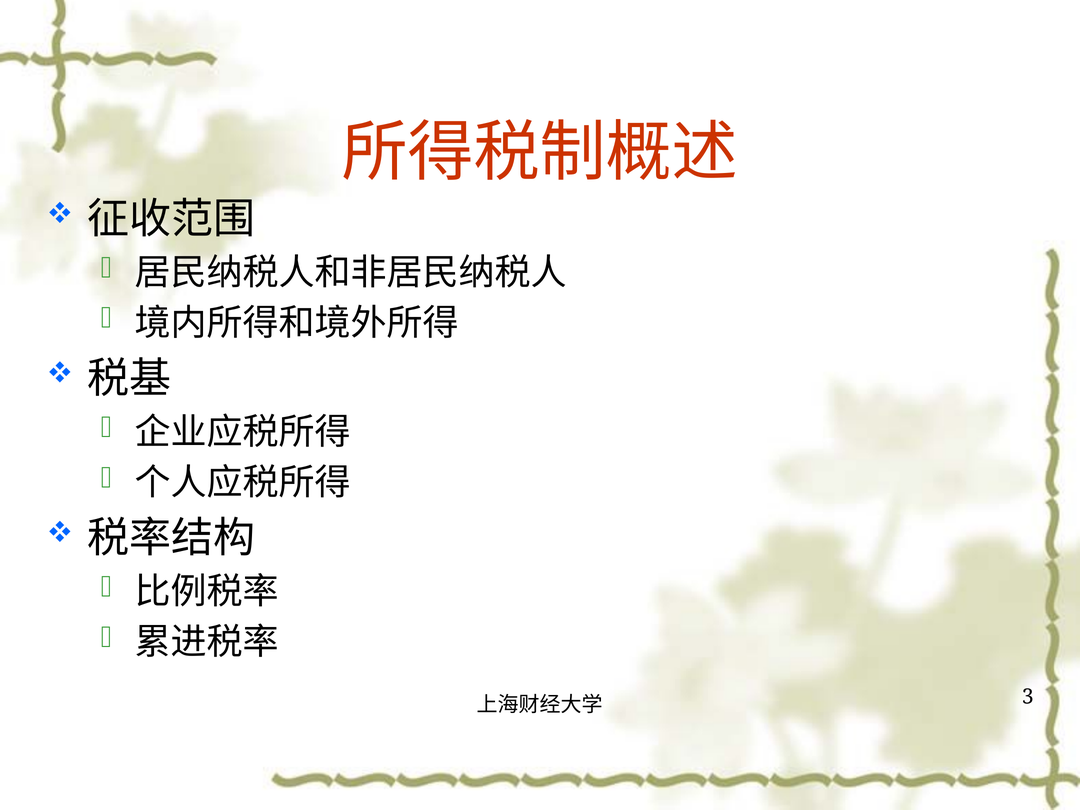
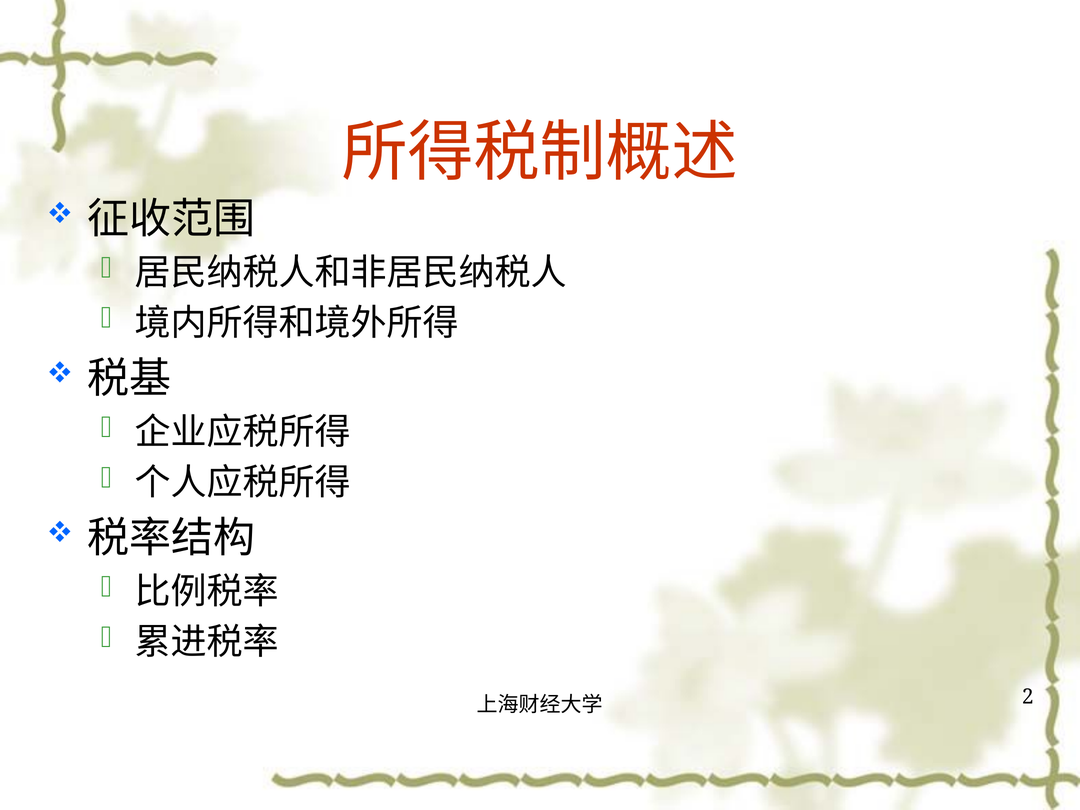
3: 3 -> 2 (1028, 697)
